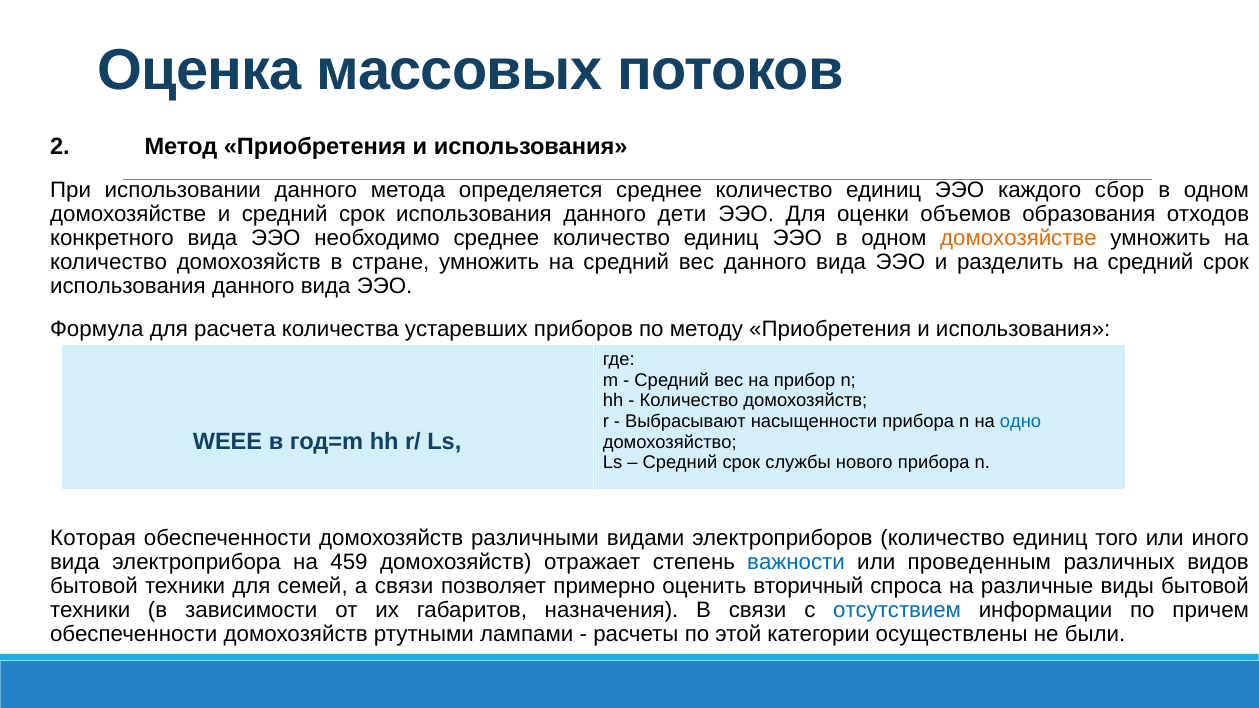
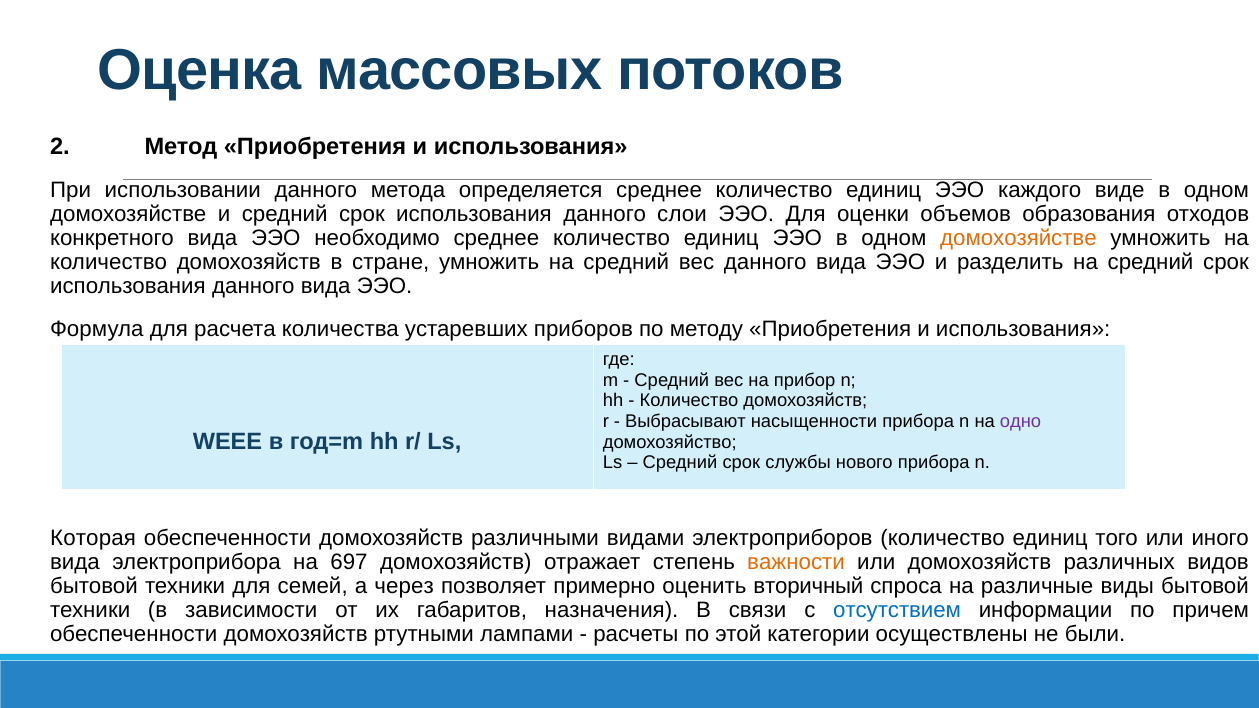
сбор: сбор -> виде (1120, 190)
дети: дети -> слои (682, 214)
одно colour: blue -> purple (1021, 422)
459: 459 -> 697 (349, 562)
важности colour: blue -> orange (796, 562)
или проведенным: проведенным -> домохозяйств (979, 562)
а связи: связи -> через (404, 586)
